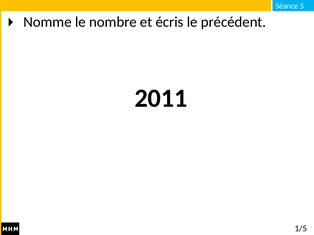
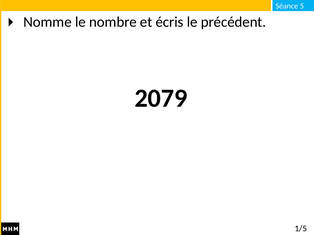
2011: 2011 -> 2079 (161, 98)
